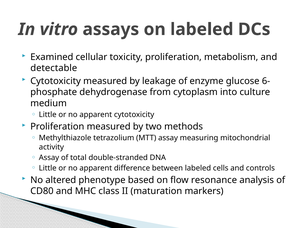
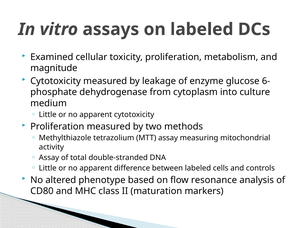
detectable: detectable -> magnitude (54, 68)
